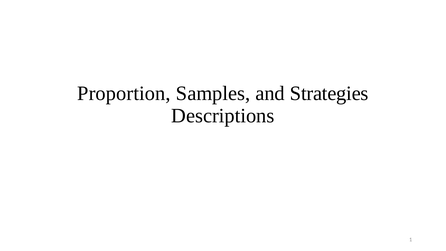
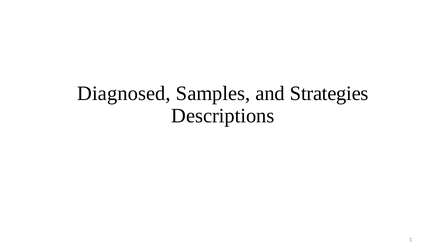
Proportion: Proportion -> Diagnosed (124, 93)
